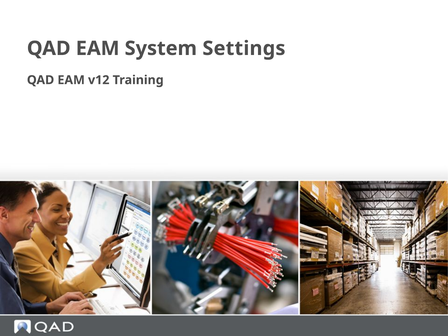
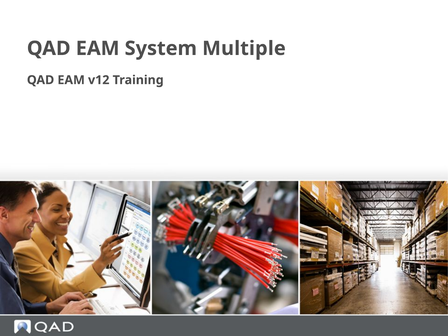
Settings: Settings -> Multiple (244, 48)
